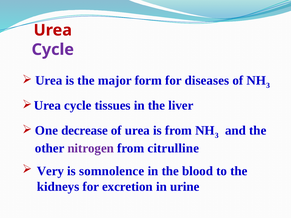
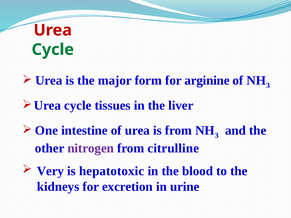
Cycle colour: purple -> green (53, 50)
diseases: diseases -> arginine (207, 80)
decrease: decrease -> intestine (84, 131)
somnolence: somnolence -> hepatotoxic (112, 171)
